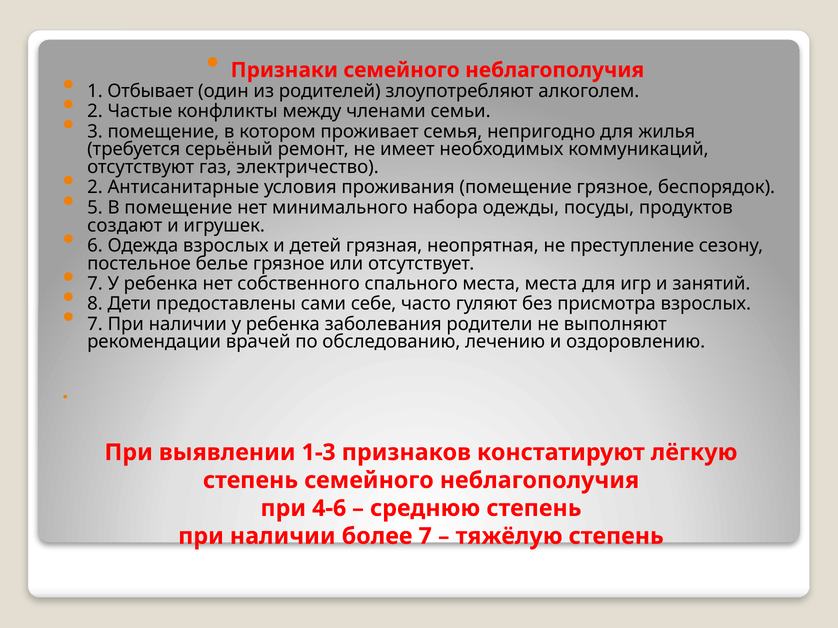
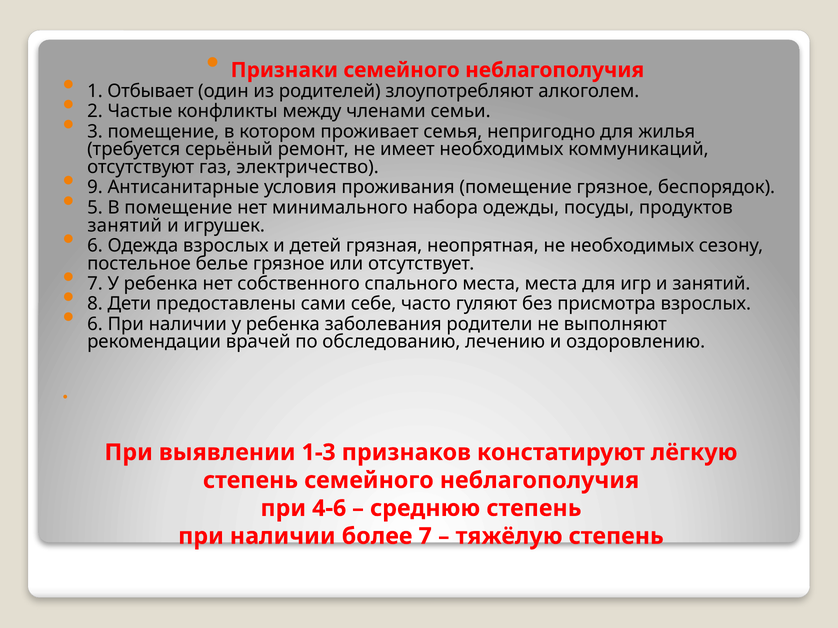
2: 2 -> 9 (95, 187)
создают: создают -> занятий (125, 226)
не преступление: преступление -> необходимых (632, 246)
7: 7 -> 6 (95, 324)
